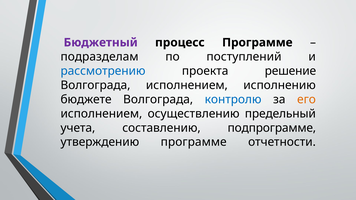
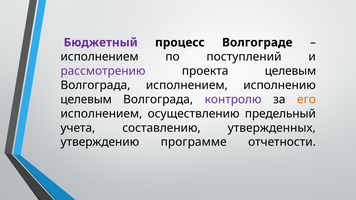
процесс Программе: Программе -> Волгограде (257, 43)
подразделам: подразделам -> исполнением (100, 57)
рассмотрению colour: blue -> purple (103, 71)
проекта решение: решение -> целевым (290, 71)
бюджете: бюджете -> целевым (86, 100)
контролю colour: blue -> purple (233, 100)
подпрограмме: подпрограмме -> утвержденных (272, 128)
